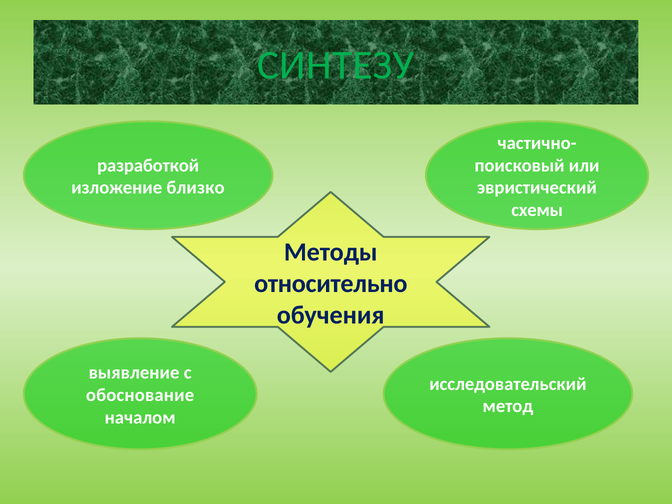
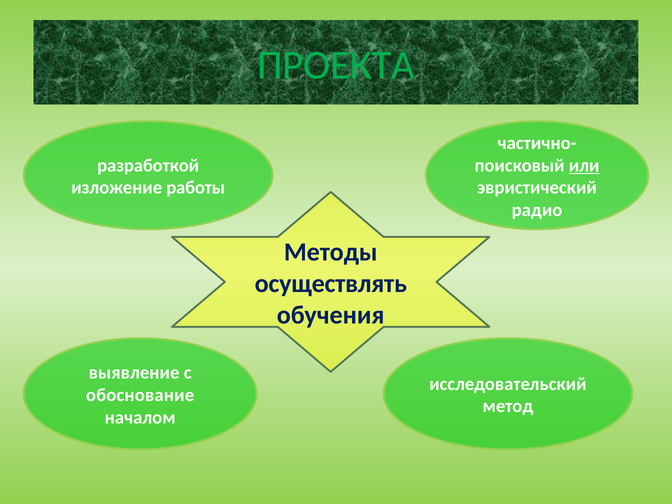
СИНТЕЗУ: СИНТЕЗУ -> ПРОЕКТА (336, 65)
или underline: none -> present (584, 165)
близко: близко -> работы (196, 188)
схемы: схемы -> радио (537, 210)
относительно: относительно -> осуществлять (331, 284)
